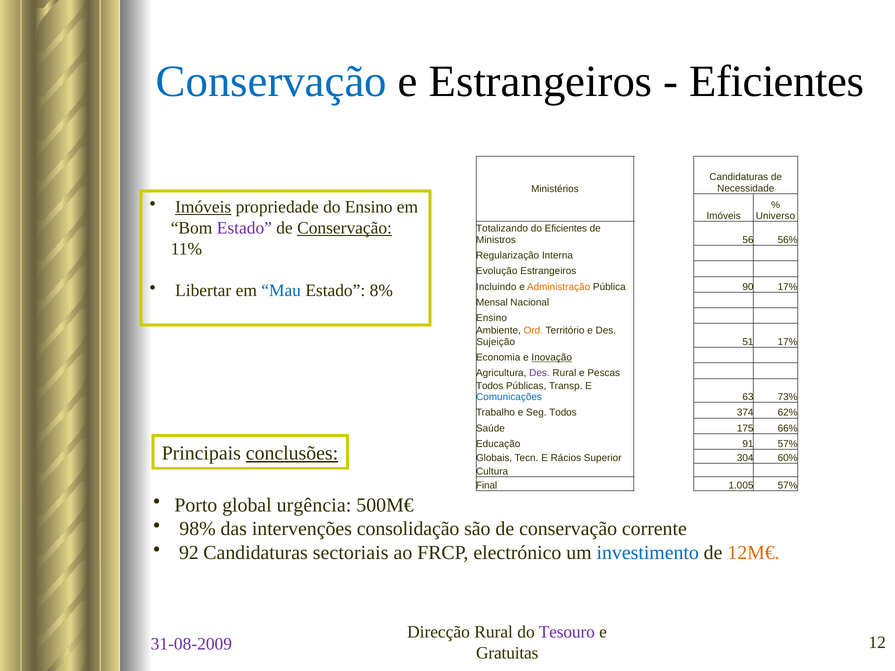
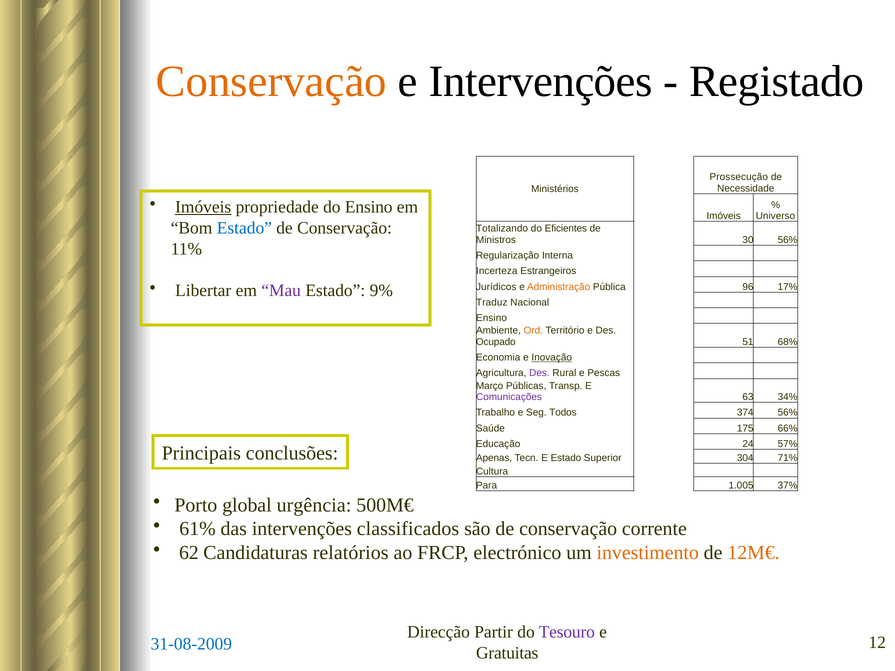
Conservação colour: blue -> orange (271, 81)
e Estrangeiros: Estrangeiros -> Intervenções (541, 81)
Eficientes: Eficientes -> Registado (777, 81)
Candidaturas: Candidaturas -> Prossecução (739, 177)
Estado colour: purple -> blue (244, 228)
Conservação underline: present -> none (345, 228)
56: 56 -> 30 (748, 240)
Evolução: Evolução -> Incerteza (497, 271)
Mau colour: blue -> purple (281, 291)
8%: 8% -> 9% (381, 291)
Incluindo: Incluindo -> Jurídicos (496, 287)
90: 90 -> 96 (748, 287)
Mensal: Mensal -> Traduz (492, 303)
Sujeição: Sujeição -> Ocupado (496, 342)
51 17%: 17% -> 68% (788, 342)
Todos: Todos -> Março (490, 386)
Comunicações colour: blue -> purple (509, 397)
73%: 73% -> 34% (788, 397)
374 62%: 62% -> 56% (788, 413)
91: 91 -> 24 (748, 444)
conclusões underline: present -> none (292, 453)
Globais: Globais -> Apenas (494, 458)
E Rácios: Rácios -> Estado (566, 458)
60%: 60% -> 71% (788, 458)
Final: Final -> Para (487, 486)
1.005 57%: 57% -> 37% (788, 486)
98%: 98% -> 61% (198, 529)
consolidação: consolidação -> classificados (408, 529)
92: 92 -> 62 (189, 553)
sectoriais: sectoriais -> relatórios (351, 553)
investimento colour: blue -> orange (648, 553)
Direcção Rural: Rural -> Partir (494, 632)
31-08-2009 colour: purple -> blue (191, 644)
